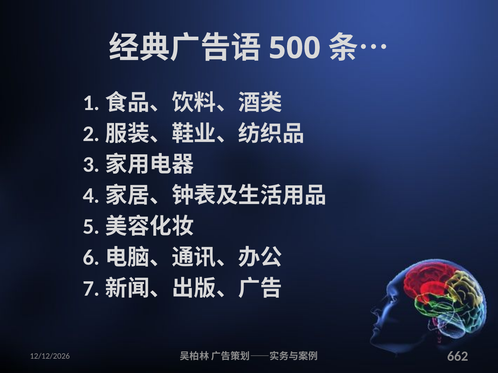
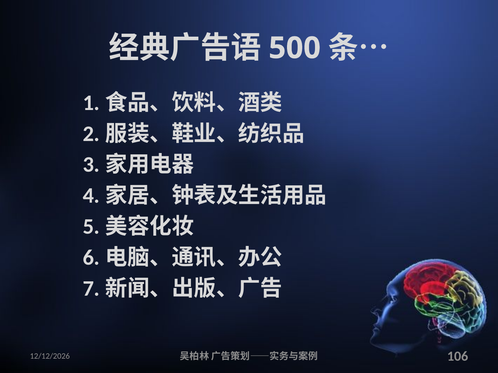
662: 662 -> 106 (458, 357)
